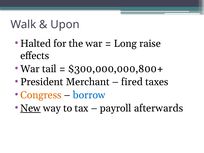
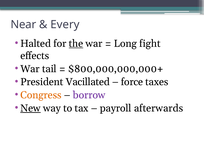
Walk: Walk -> Near (23, 25)
Upon: Upon -> Every (65, 25)
the underline: none -> present (76, 44)
raise: raise -> fight (150, 44)
$300,000,000,800+: $300,000,000,800+ -> $800,000,000,000+ (116, 69)
Merchant: Merchant -> Vacillated (88, 82)
fired: fired -> force (132, 82)
borrow colour: blue -> purple (89, 95)
